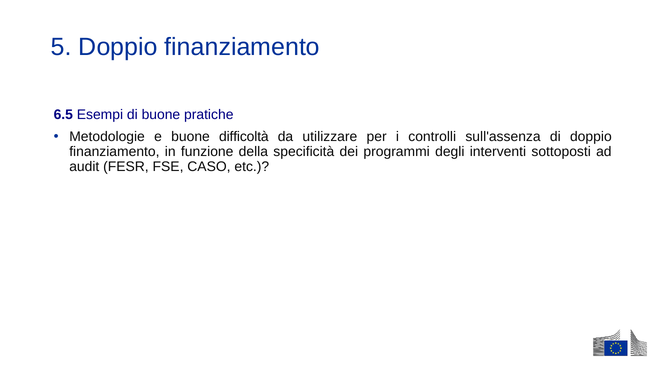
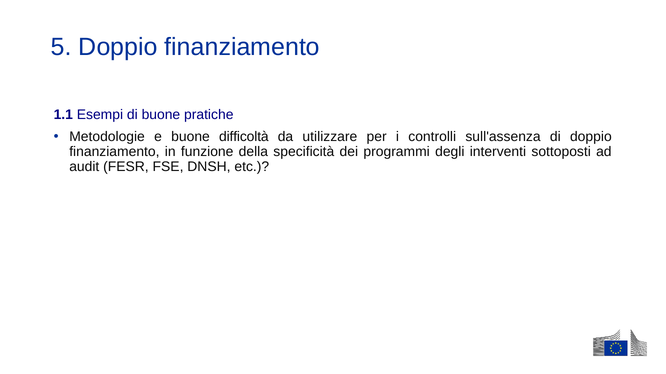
6.5: 6.5 -> 1.1 (63, 115)
CASO: CASO -> DNSH (209, 167)
